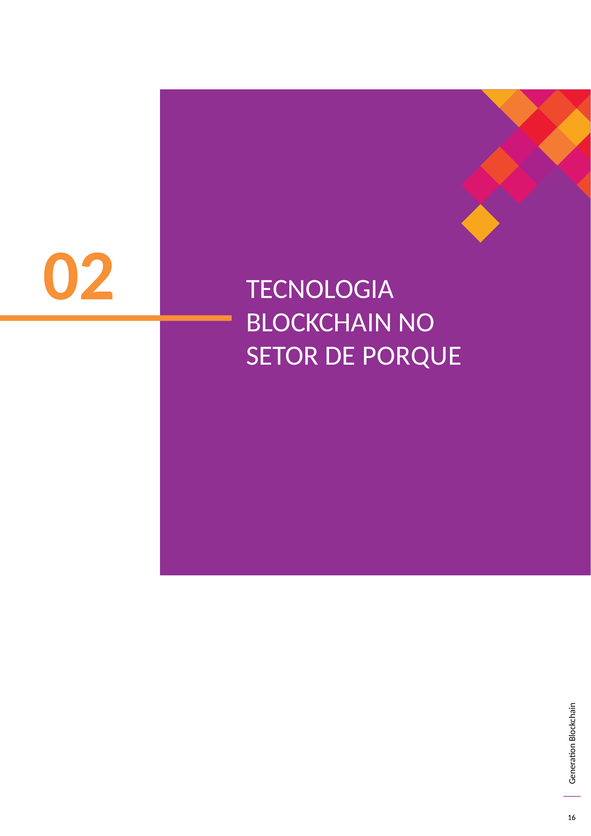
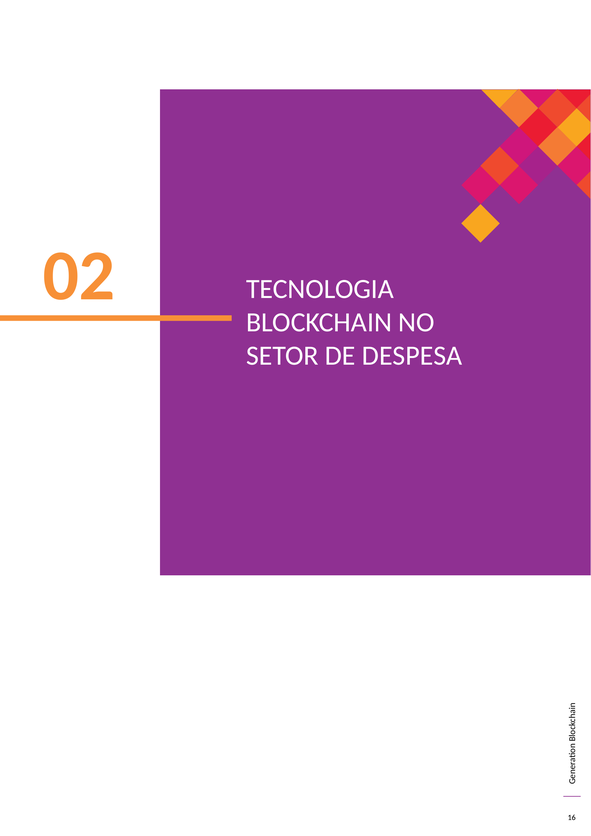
PORQUE: PORQUE -> DESPESA (412, 356)
